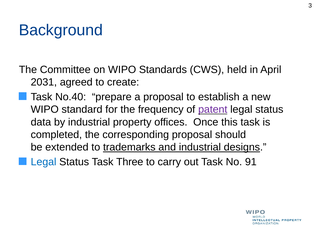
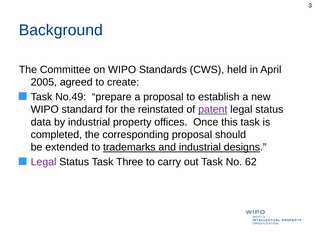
2031: 2031 -> 2005 (44, 82)
No.40: No.40 -> No.49 (71, 97)
frequency: frequency -> reinstated (161, 110)
Legal colour: blue -> purple (44, 162)
91: 91 -> 62 (251, 162)
